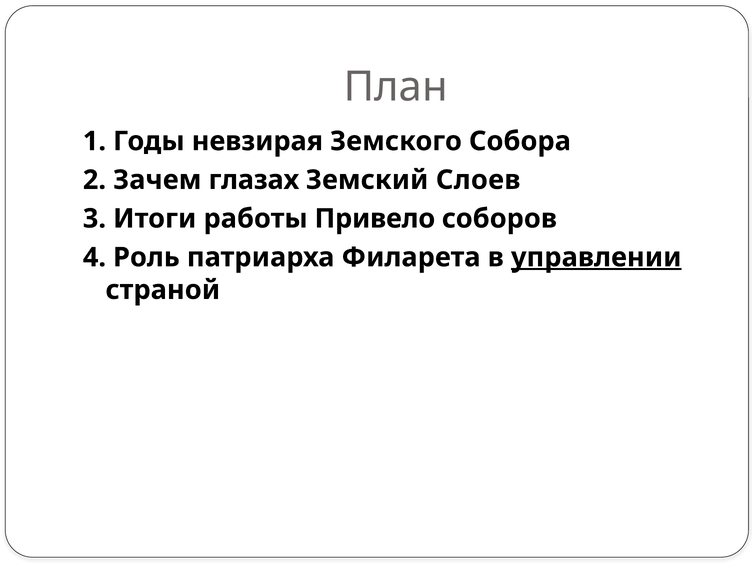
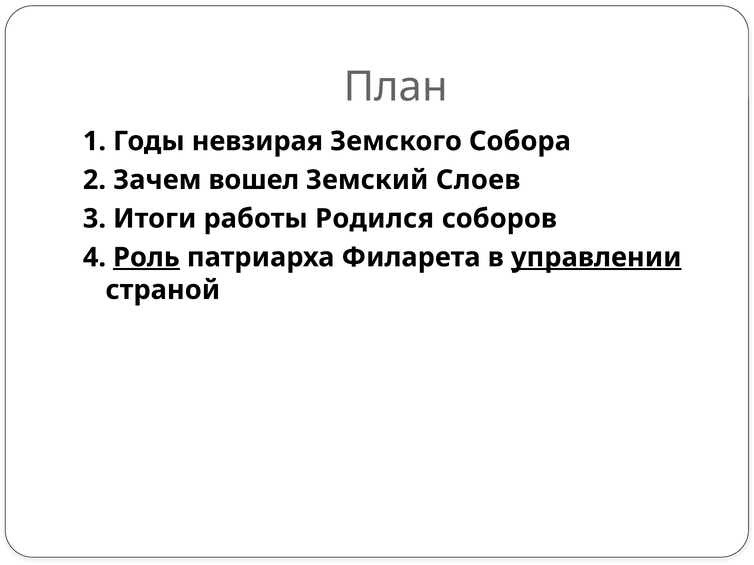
глазах: глазах -> вошел (254, 180)
Привело: Привело -> Родился (375, 219)
Роль underline: none -> present (146, 258)
